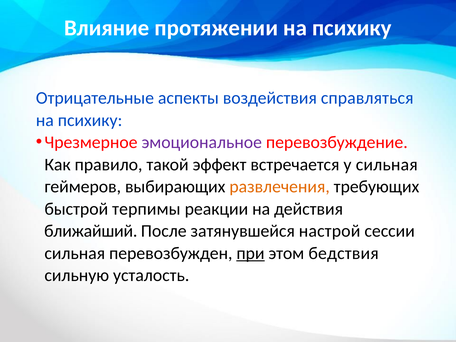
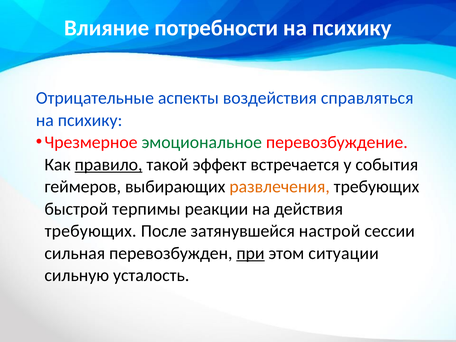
протяжении: протяжении -> потребности (216, 28)
эмоциональное colour: purple -> green (202, 142)
правило underline: none -> present (109, 165)
у сильная: сильная -> события (387, 165)
ближайший: ближайший -> требующих (91, 231)
бедствия: бедствия -> ситуации (344, 253)
